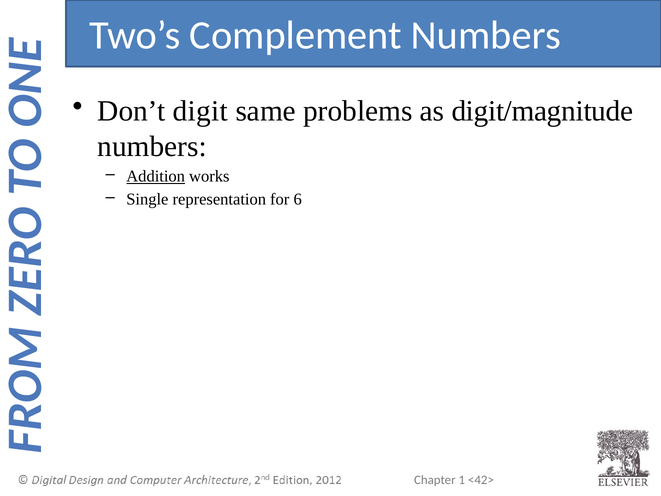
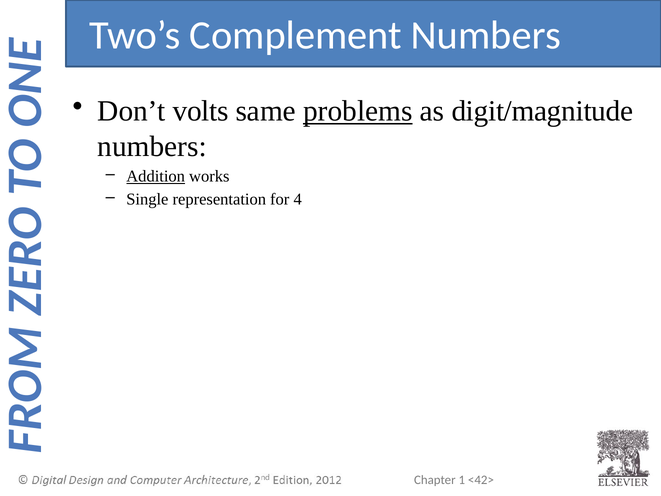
digit: digit -> volts (201, 111)
problems underline: none -> present (358, 111)
6: 6 -> 4 (298, 199)
